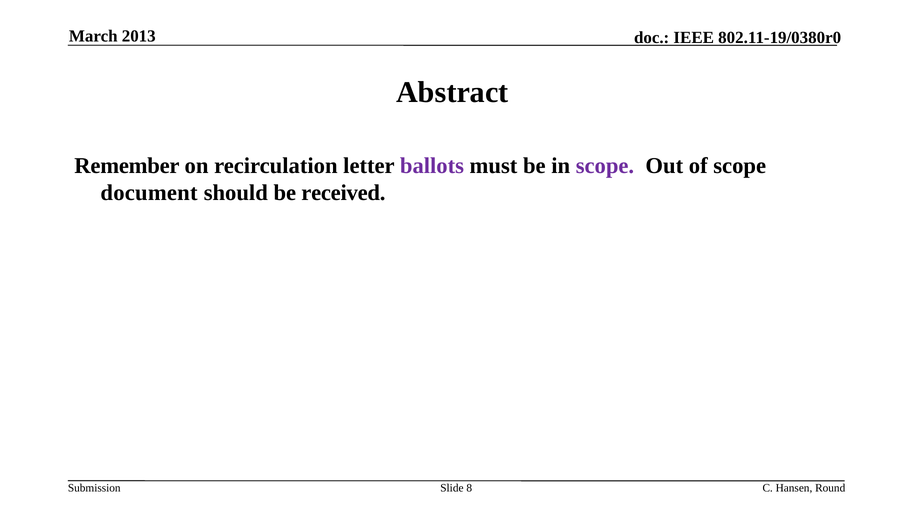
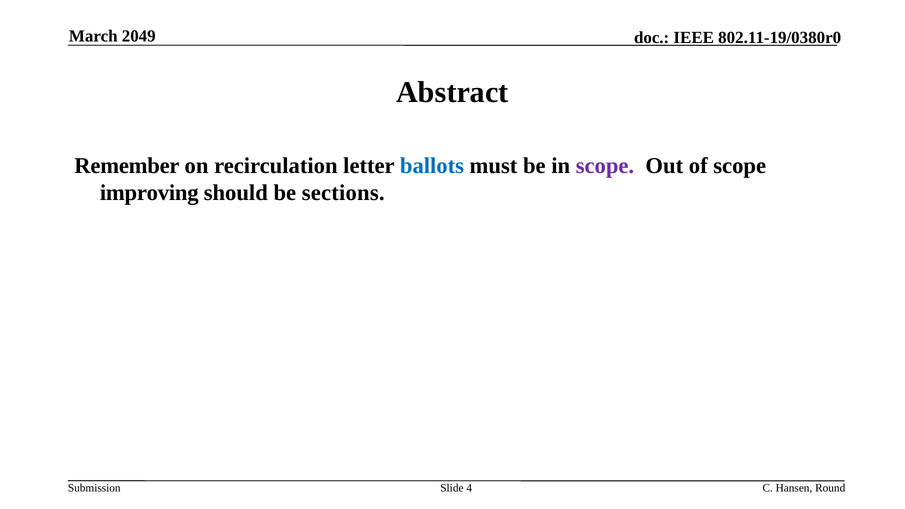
2013: 2013 -> 2049 (139, 36)
ballots colour: purple -> blue (432, 166)
document: document -> improving (149, 193)
received: received -> sections (343, 193)
8: 8 -> 4 (469, 488)
